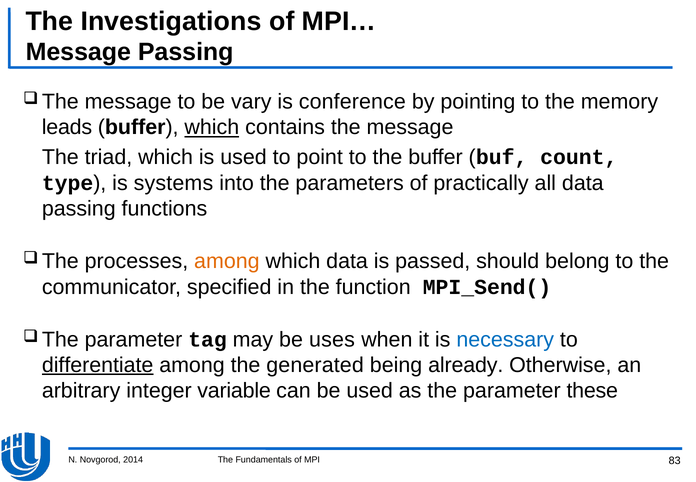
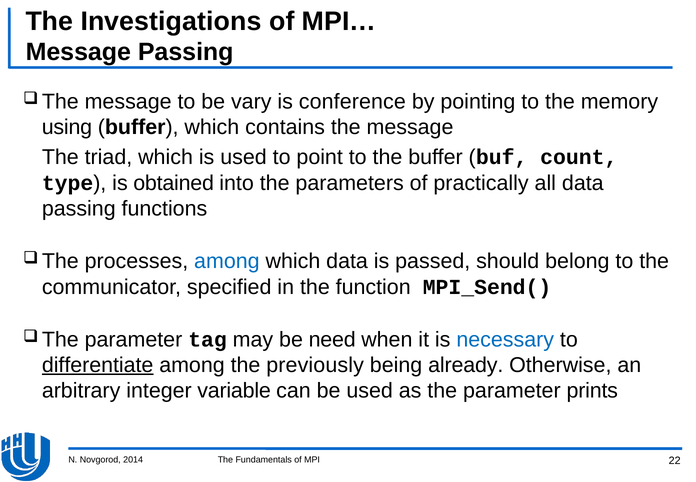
leads: leads -> using (67, 127)
which underline: present -> none (212, 127)
systems: systems -> obtained (174, 183)
among colour: orange -> blue (227, 261)
uses: uses -> need (332, 339)
generated: generated -> previously (315, 365)
these: these -> prints (592, 391)
83: 83 -> 22 (675, 461)
